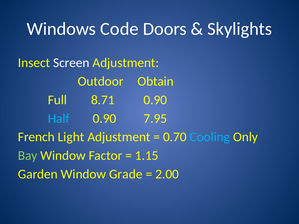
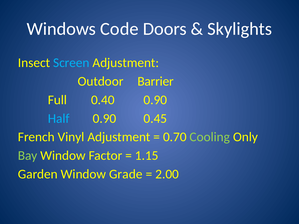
Screen colour: white -> light blue (71, 63)
Obtain: Obtain -> Barrier (156, 81)
8.71: 8.71 -> 0.40 (103, 100)
7.95: 7.95 -> 0.45 (155, 119)
Light: Light -> Vinyl (71, 137)
Cooling colour: light blue -> light green (210, 137)
